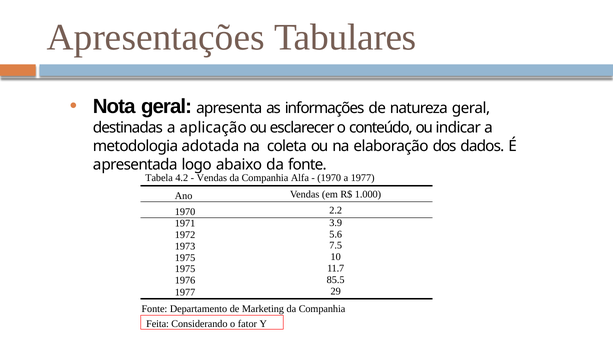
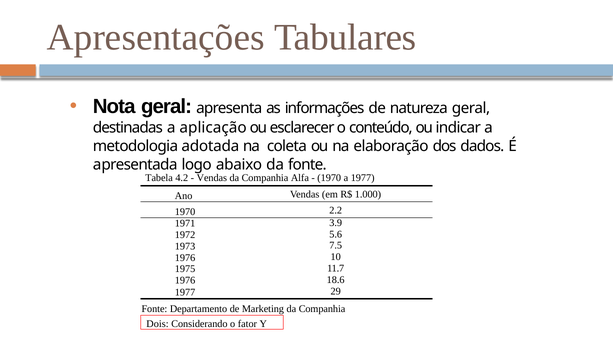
1975: 1975 -> 1976 (185, 258)
85.5: 85.5 -> 18.6 (336, 280)
Feita: Feita -> Dois (158, 324)
